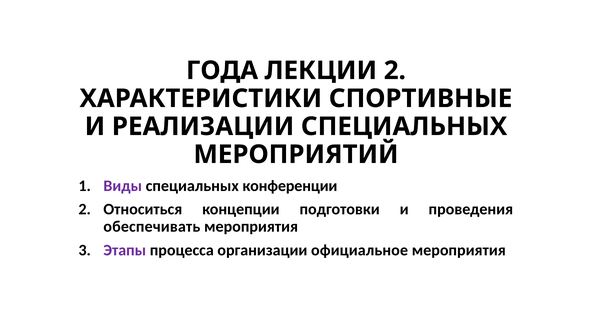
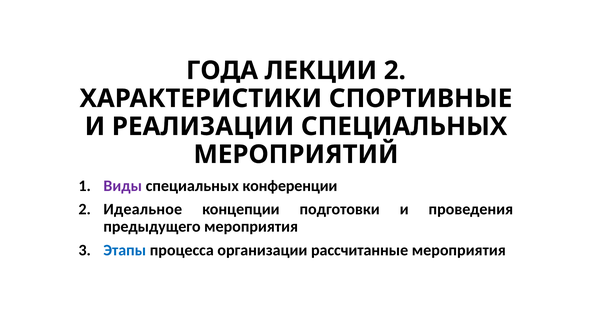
Относиться: Относиться -> Идеальное (143, 209)
обеспечивать: обеспечивать -> предыдущего (152, 227)
Этапы colour: purple -> blue (125, 250)
официальное: официальное -> рассчитанные (360, 250)
